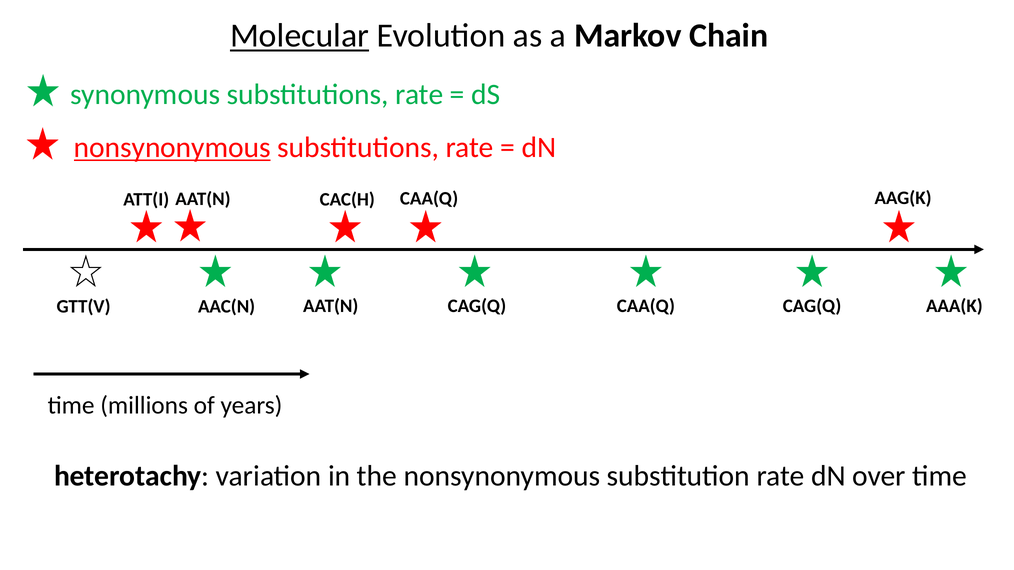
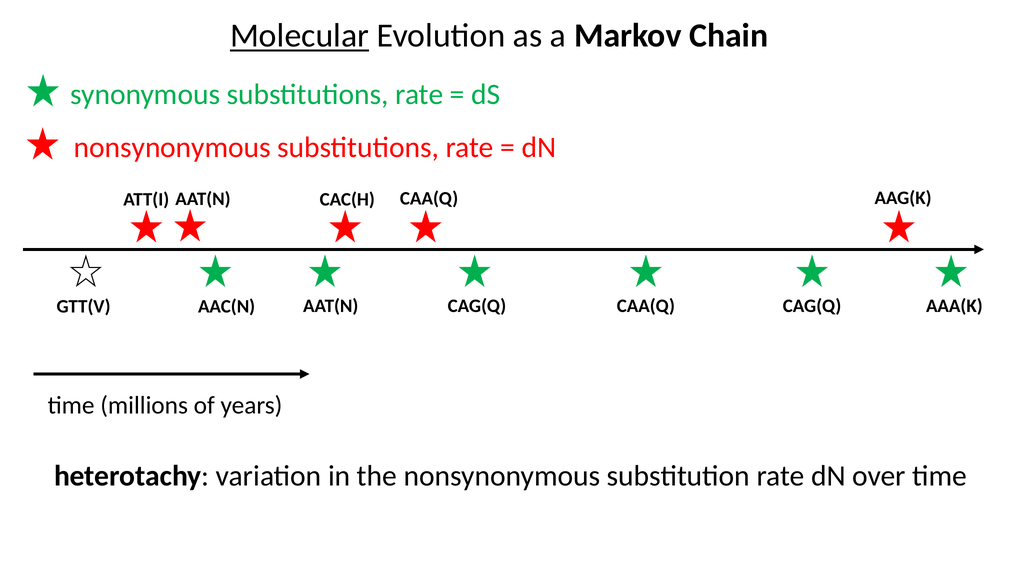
nonsynonymous underline: present -> none (172, 148)
